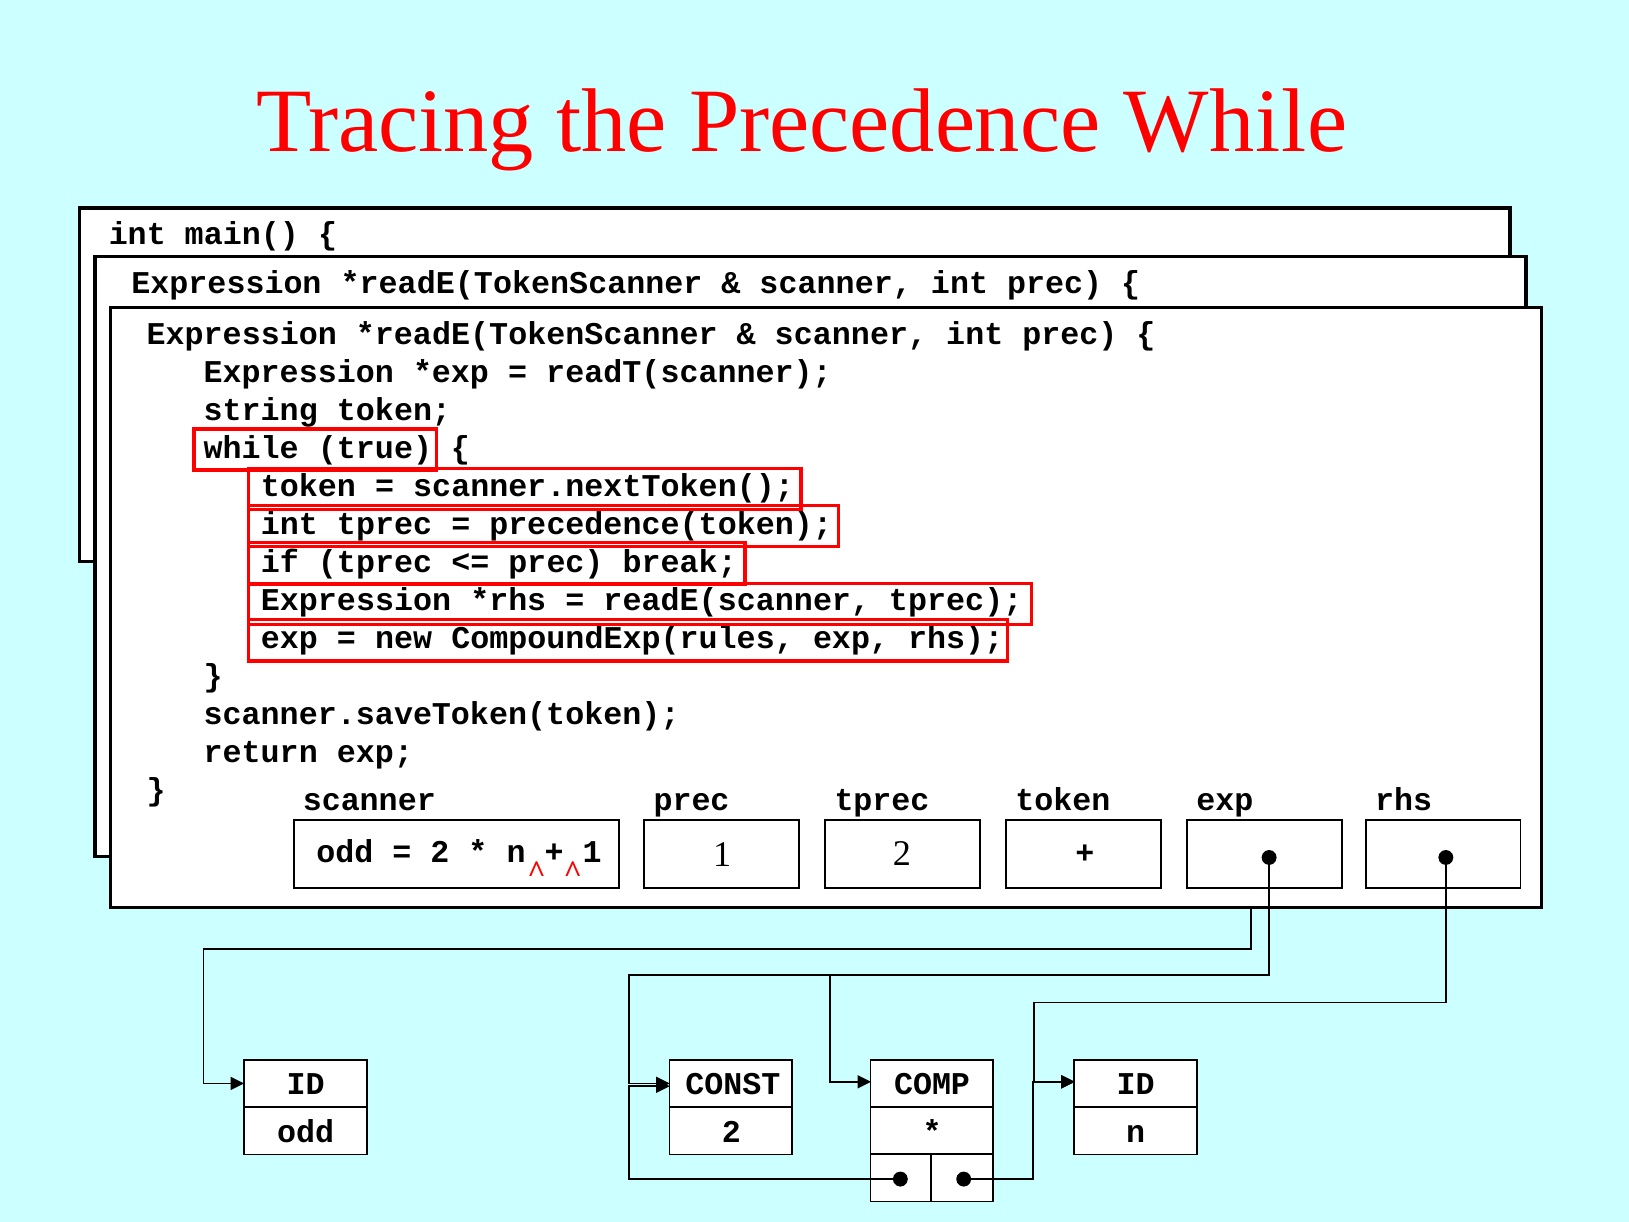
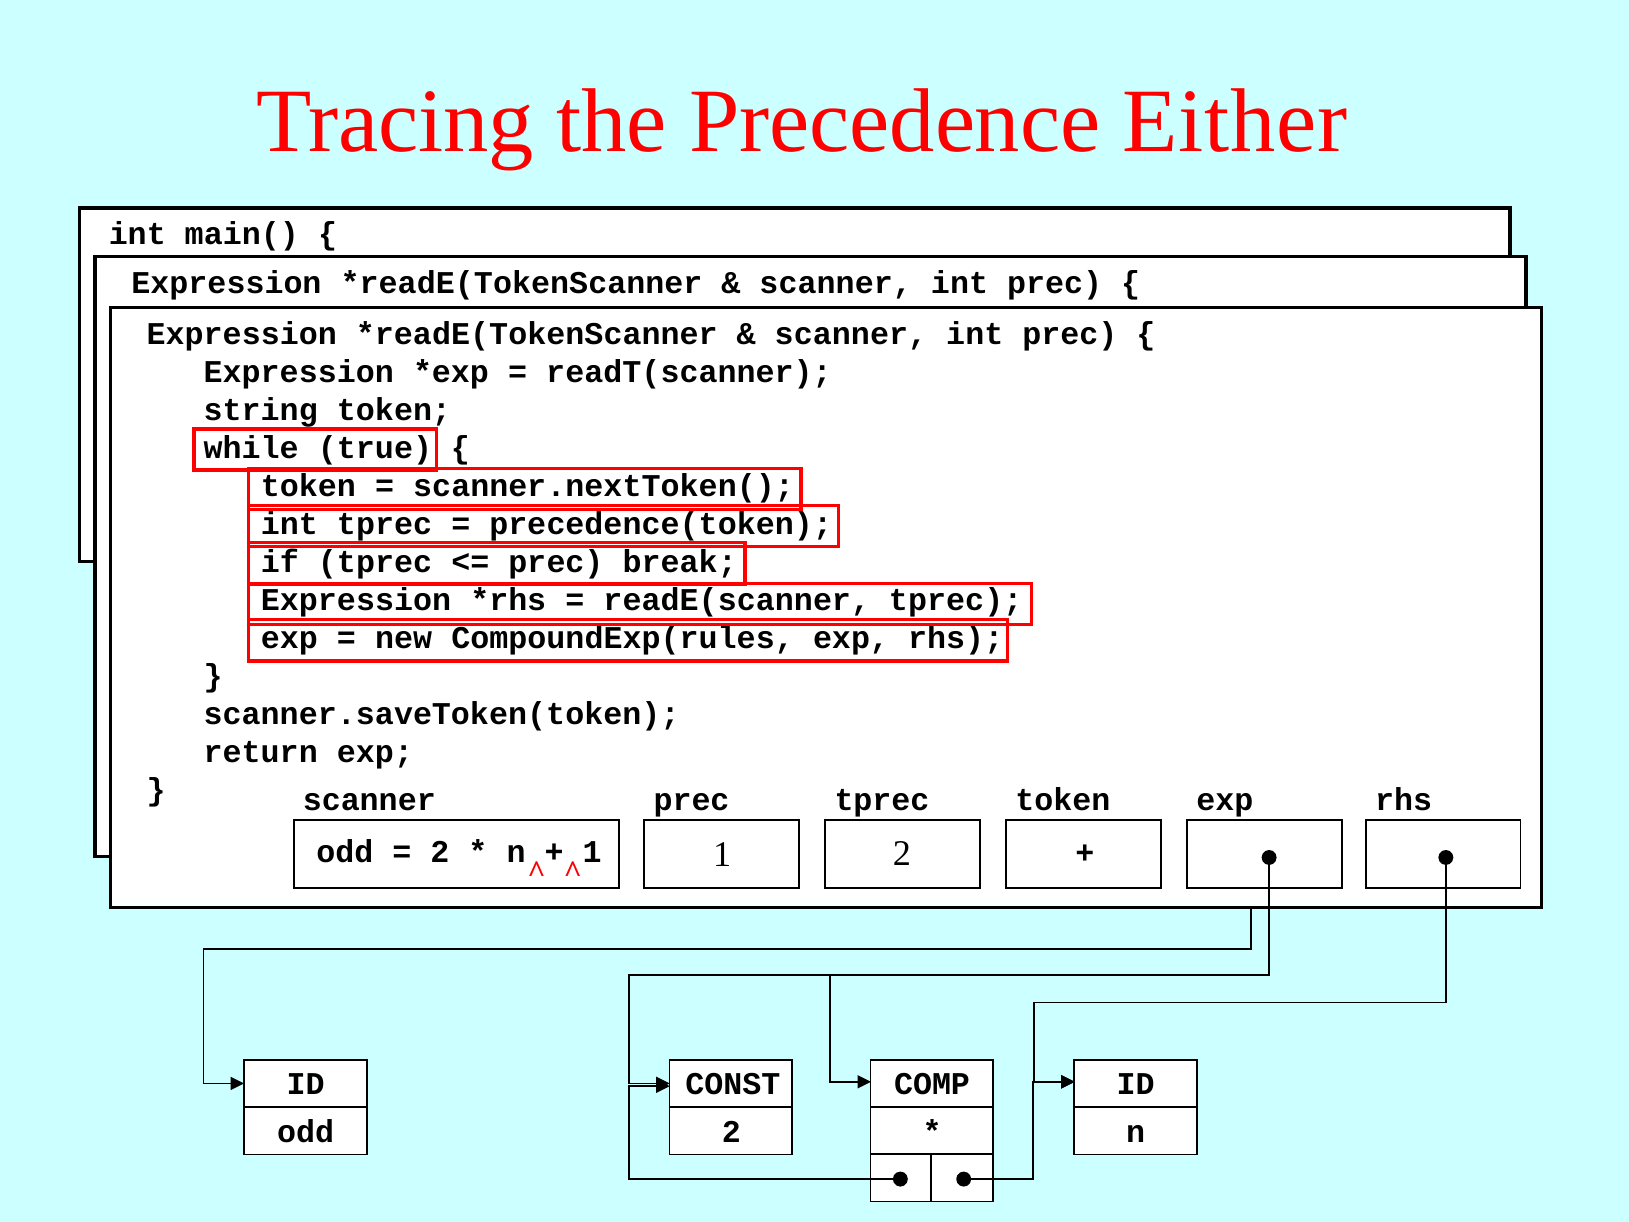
Precedence While: While -> Either (1235, 122)
